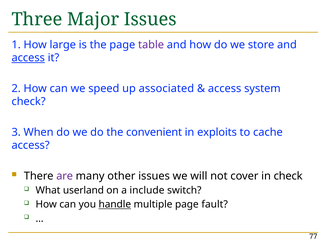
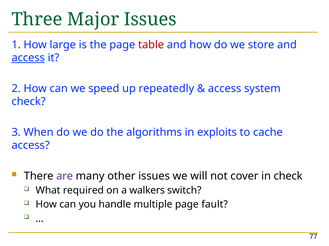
table colour: purple -> red (151, 45)
associated: associated -> repeatedly (166, 89)
convenient: convenient -> algorithms (154, 133)
userland: userland -> required (83, 191)
include: include -> walkers (147, 191)
handle underline: present -> none (115, 205)
